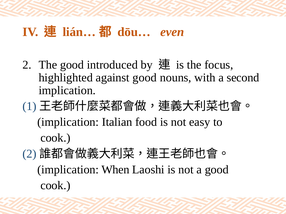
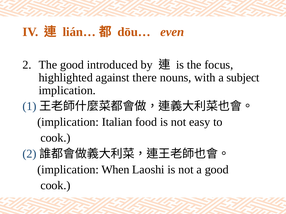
against good: good -> there (145, 78)
second: second -> subject (243, 78)
